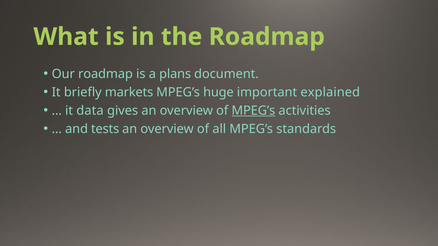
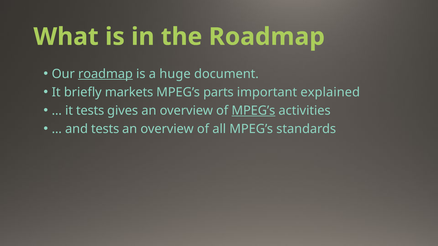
roadmap underline: none -> present (105, 74)
plans: plans -> huge (175, 74)
huge: huge -> parts (218, 92)
it data: data -> tests (90, 111)
